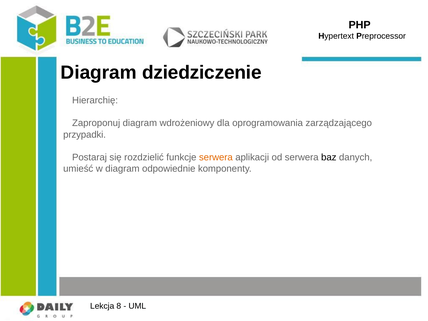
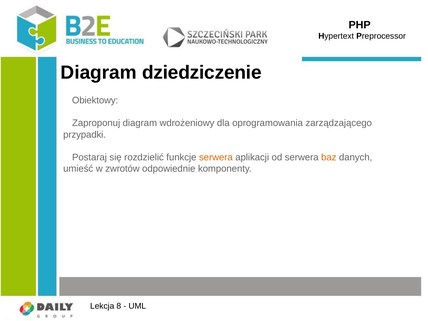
Hierarchię: Hierarchię -> Obiektowy (95, 100)
baz colour: black -> orange (329, 157)
w diagram: diagram -> zwrotów (122, 169)
